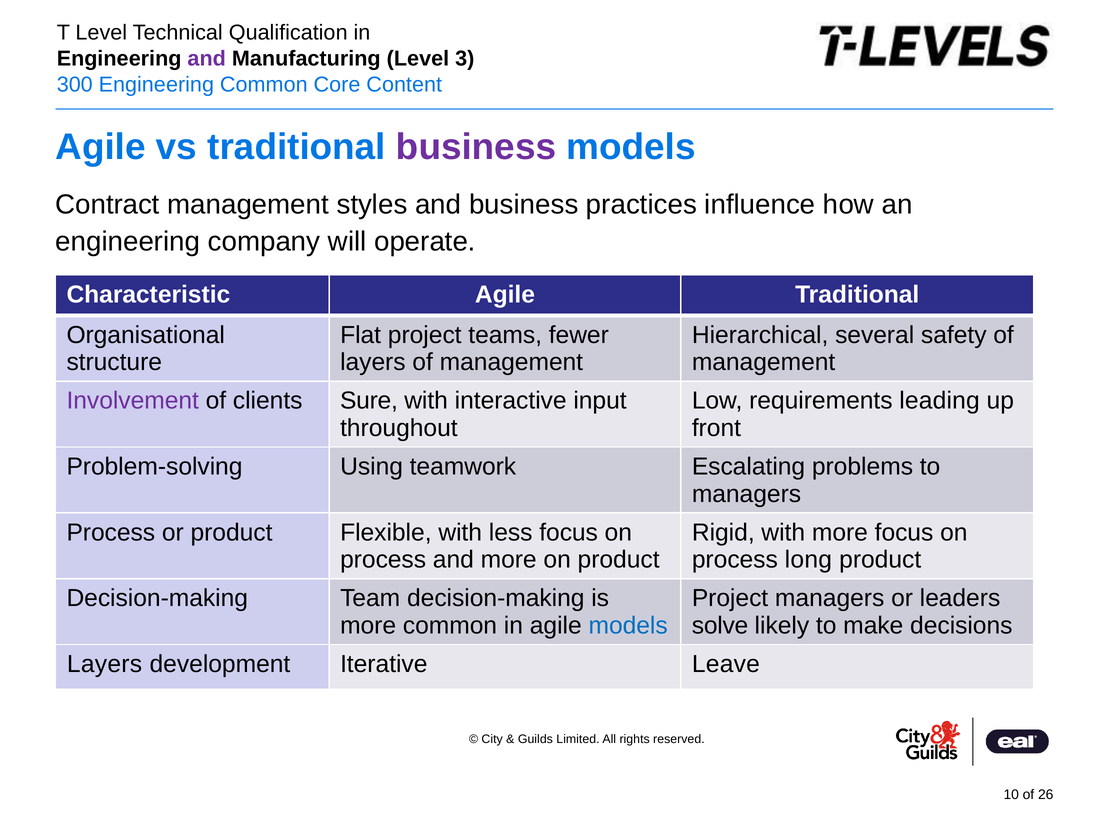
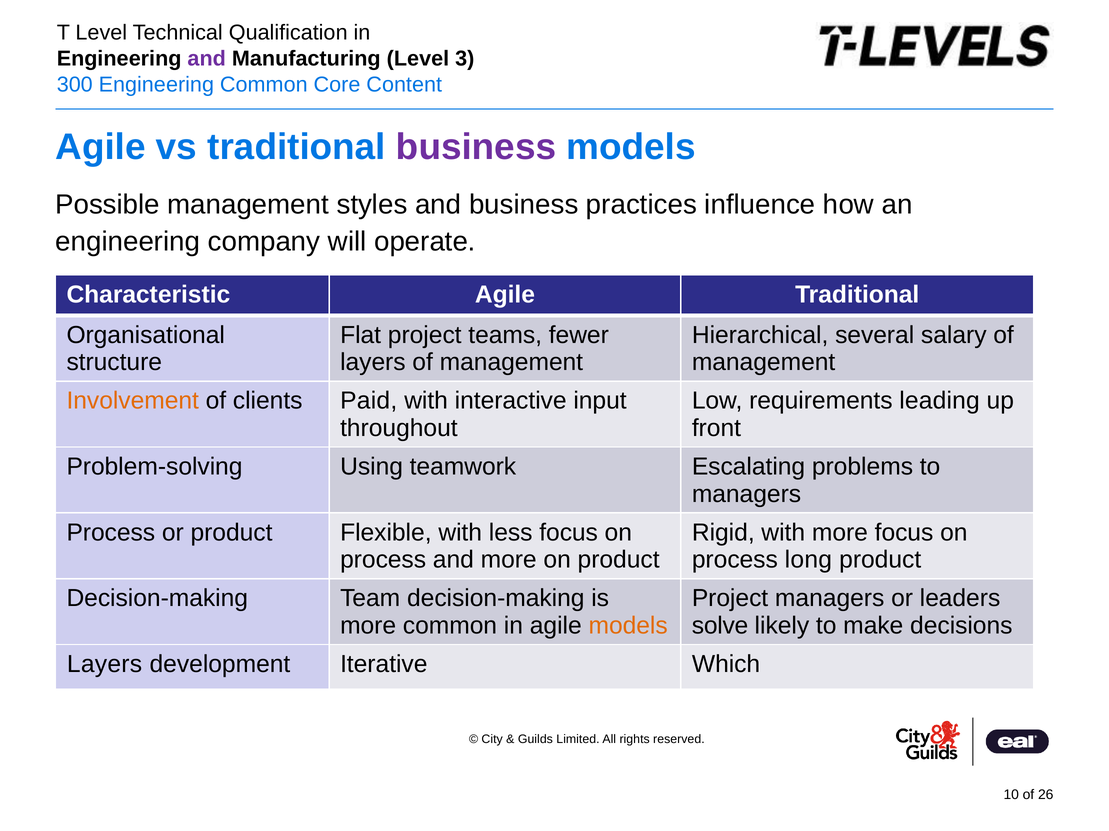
Contract: Contract -> Possible (108, 205)
safety: safety -> salary (954, 335)
Involvement colour: purple -> orange (133, 401)
Sure: Sure -> Paid (369, 401)
models colour: blue -> orange (628, 626)
Leave: Leave -> Which (726, 665)
